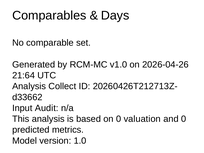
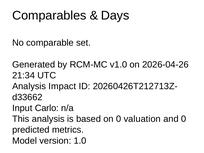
21:64: 21:64 -> 21:34 (24, 75)
Collect: Collect -> Impact (62, 86)
Audit: Audit -> Carlo (47, 108)
